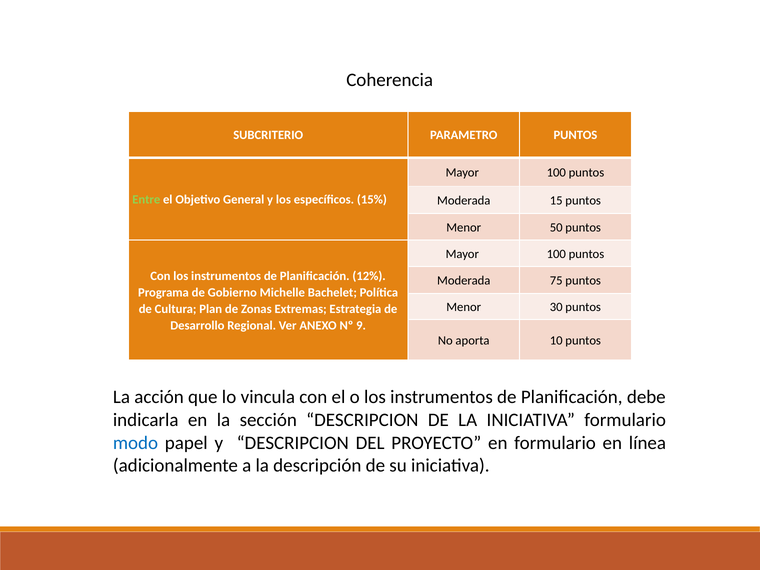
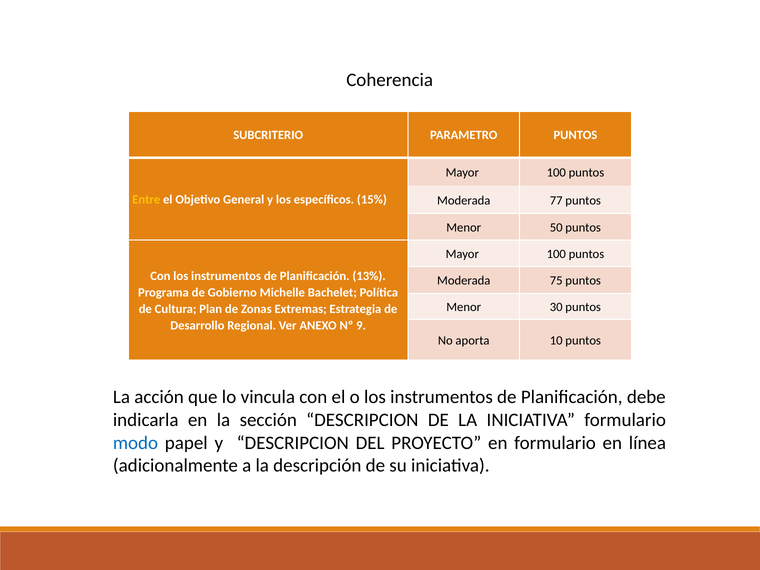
Entre colour: light green -> yellow (146, 199)
15: 15 -> 77 (556, 201)
12%: 12% -> 13% (369, 276)
